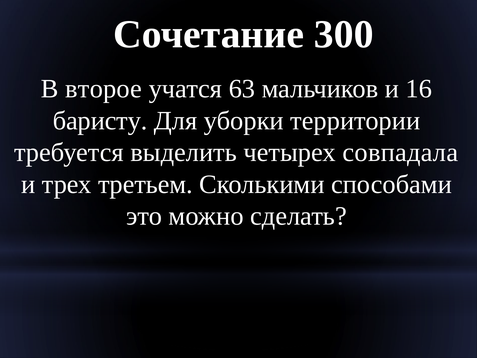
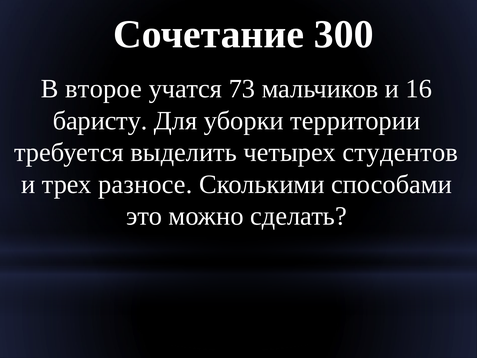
63: 63 -> 73 (242, 89)
совпадала: совпадала -> студентов (400, 152)
третьем: третьем -> разносе (145, 184)
